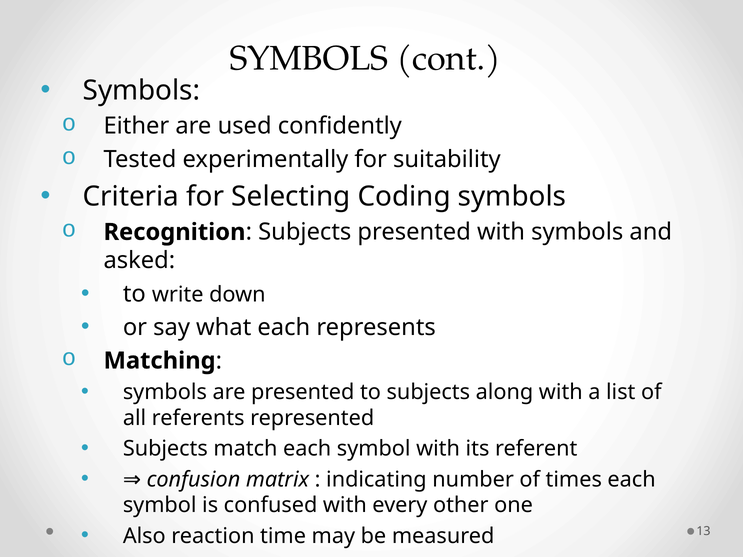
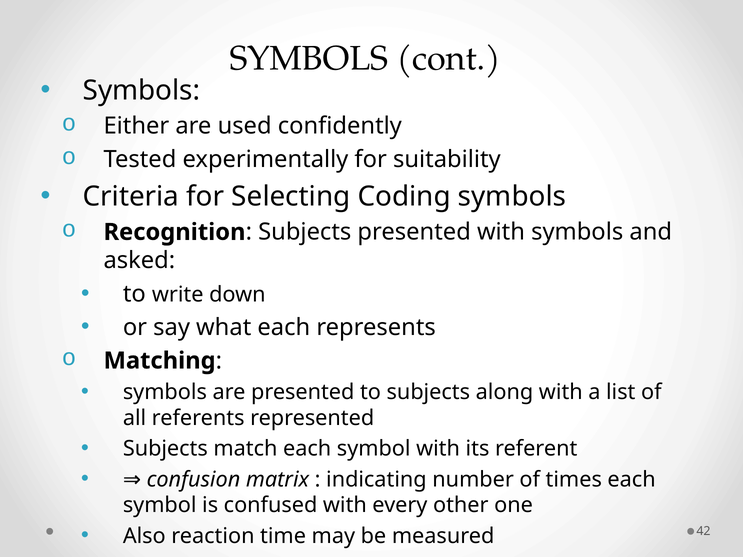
13: 13 -> 42 (703, 531)
